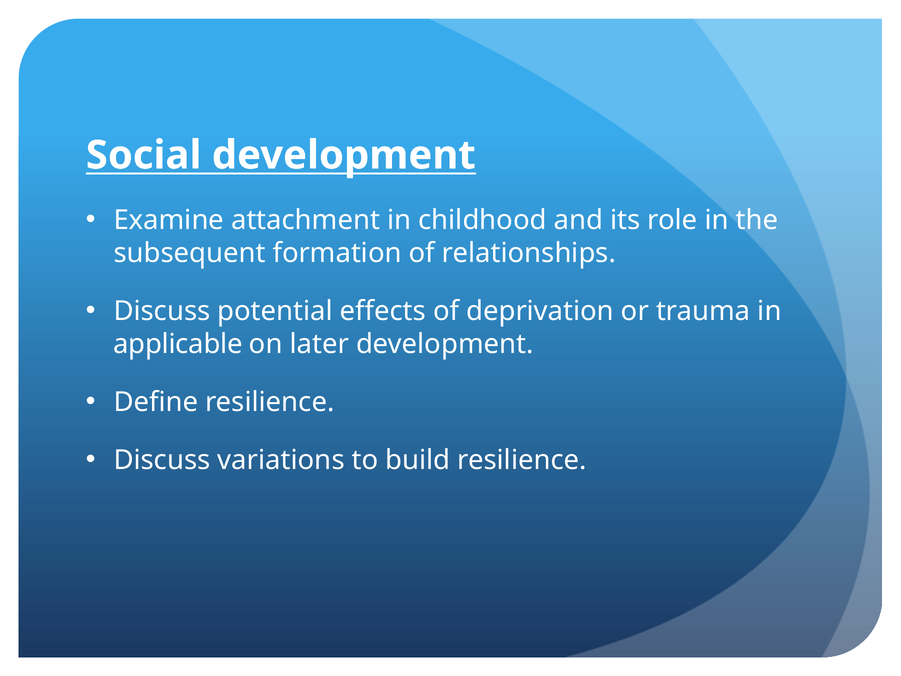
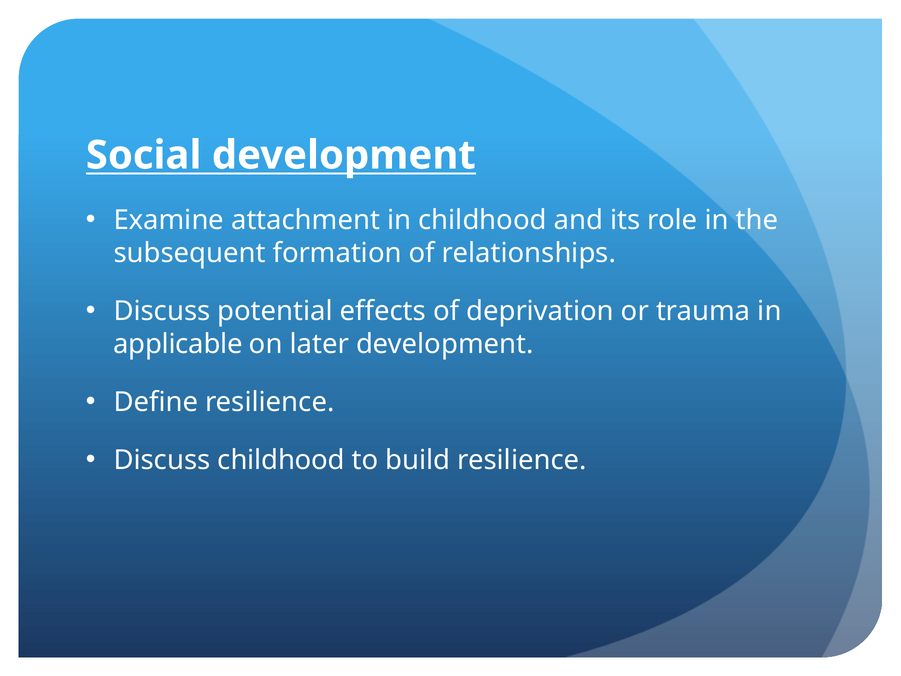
Discuss variations: variations -> childhood (281, 460)
